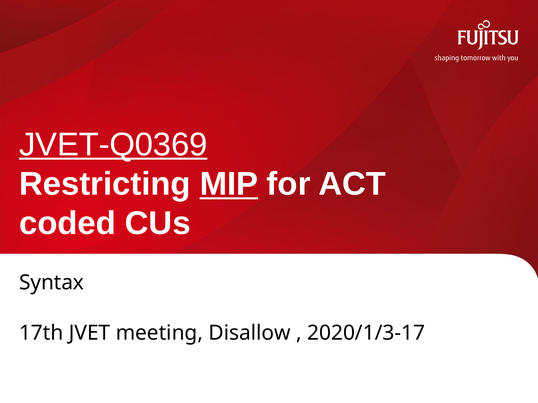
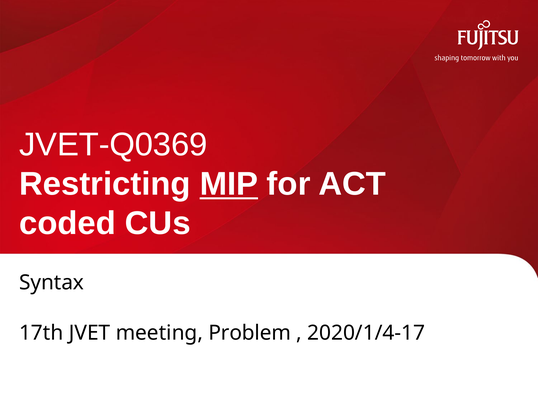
JVET-Q0369 underline: present -> none (113, 145)
Disallow: Disallow -> Problem (250, 333)
2020/1/3-17: 2020/1/3-17 -> 2020/1/4-17 (366, 333)
